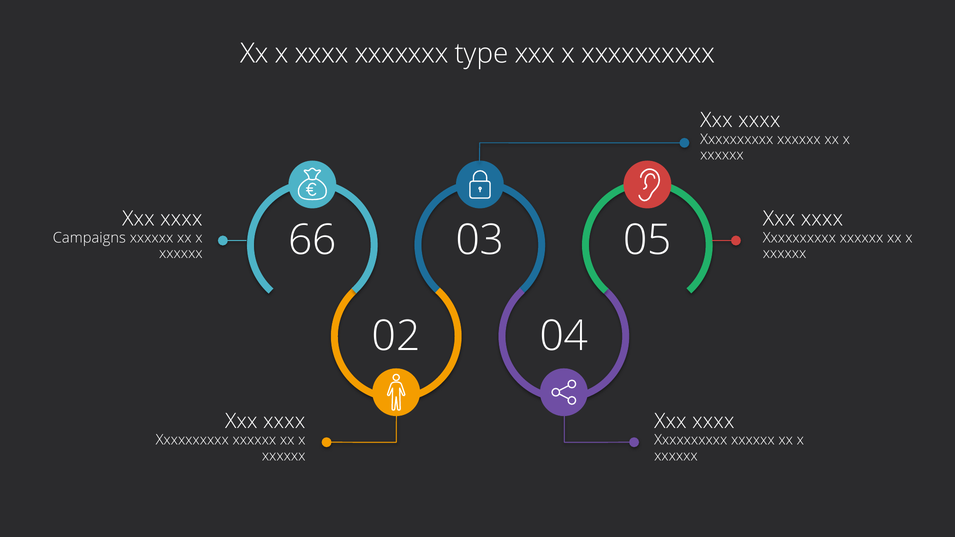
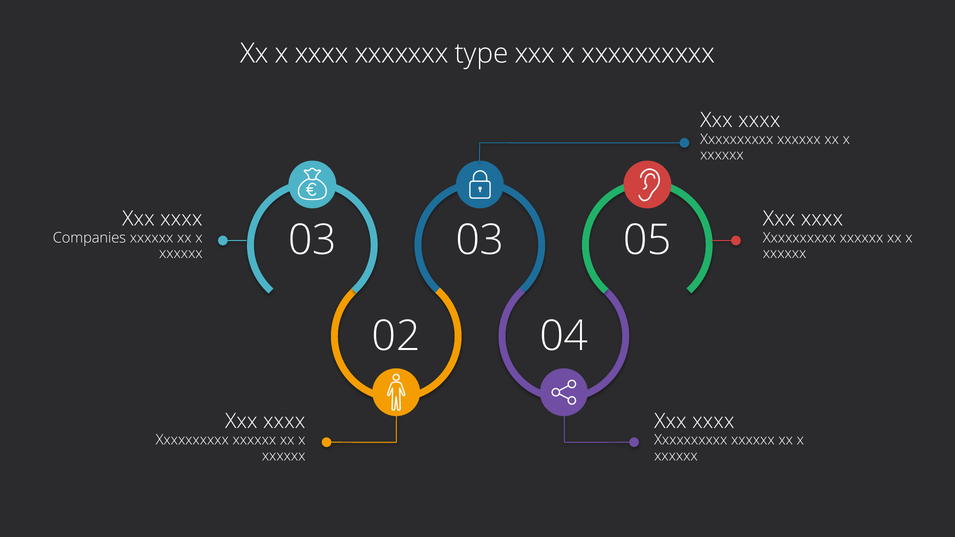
Campaigns: Campaigns -> Companies (89, 238)
xxxxxx 66: 66 -> 03 (312, 240)
